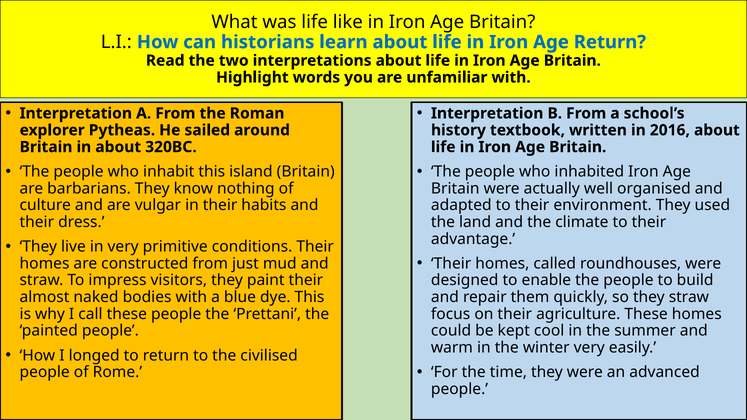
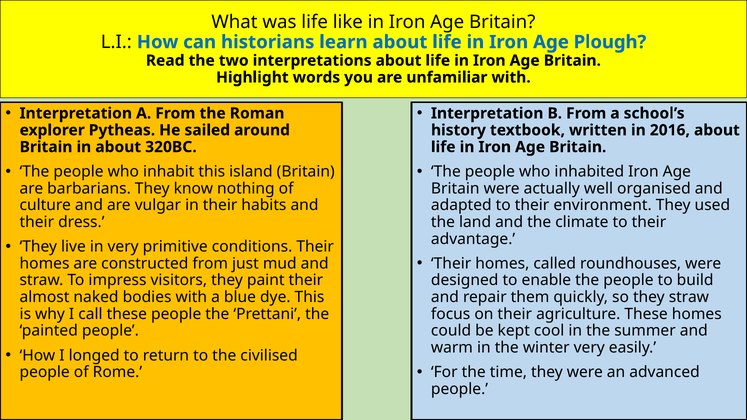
Age Return: Return -> Plough (610, 42)
